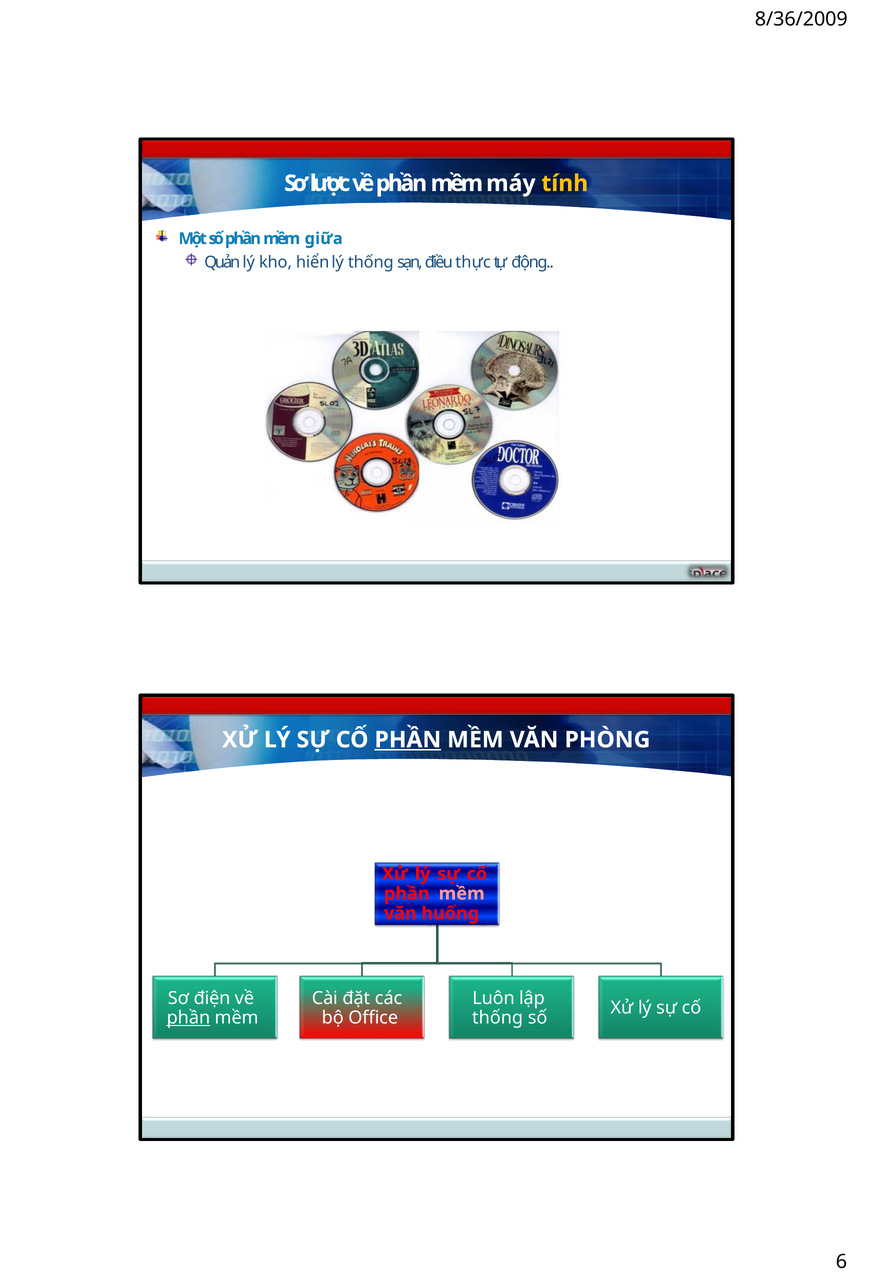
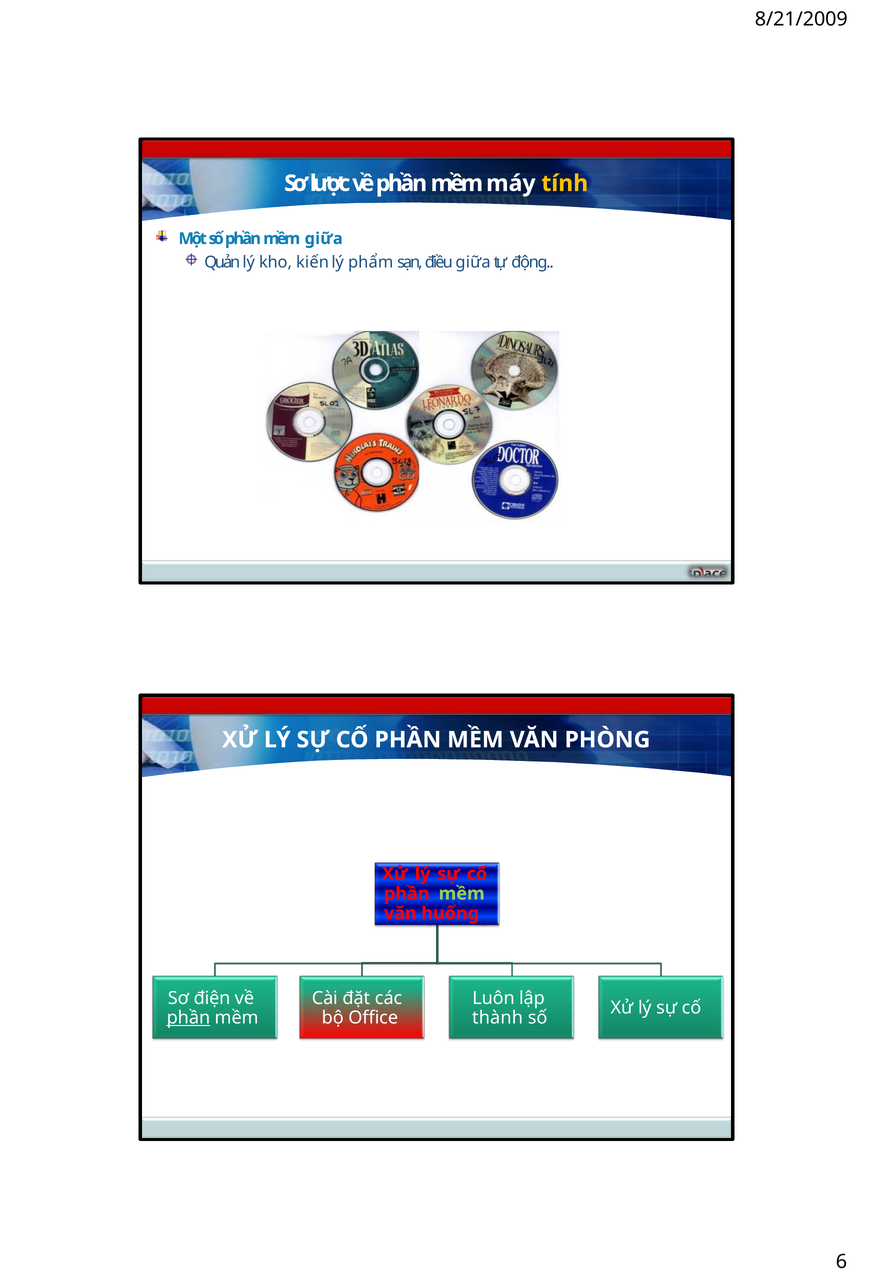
8/36/2009: 8/36/2009 -> 8/21/2009 (801, 19)
hiển: hiển -> kiến (313, 263)
lý thống: thống -> phẩm (371, 263)
điều thực: thực -> giữa (473, 263)
PHẦN underline: present -> none (408, 740)
mềm colour: pink -> light green (462, 894)
thống: thống -> thành (498, 1018)
